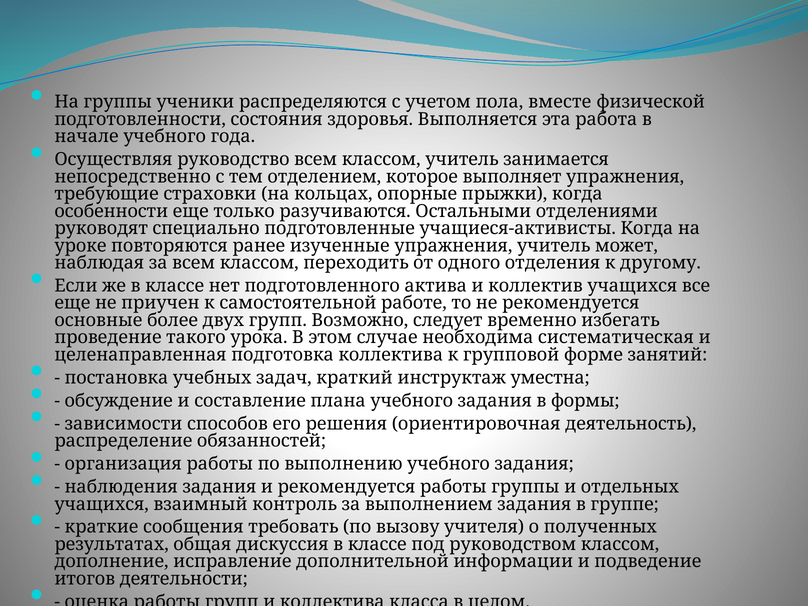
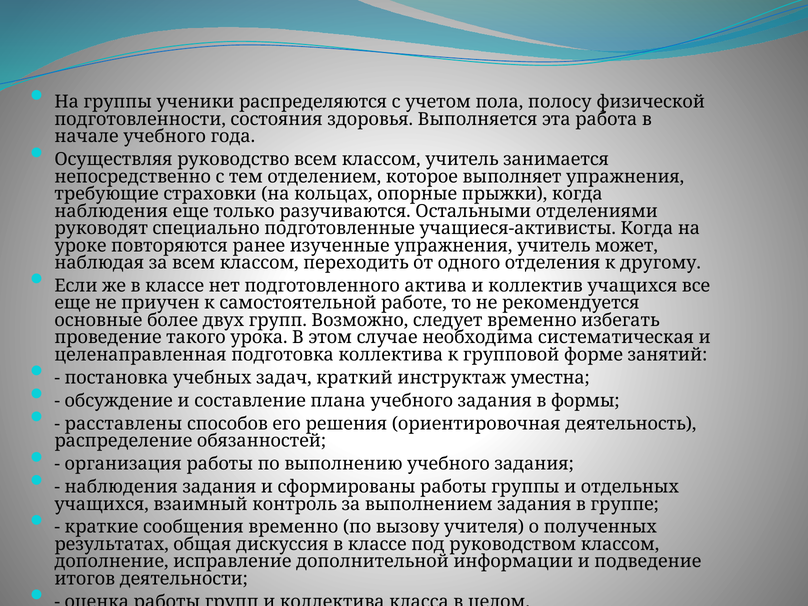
вместе: вместе -> полосу (560, 102)
особенности: особенности -> наблюдения (111, 211)
зависимости: зависимости -> расставлены (123, 424)
и рекомендуется: рекомендуется -> сформированы (347, 487)
сообщения требовать: требовать -> временно (293, 527)
